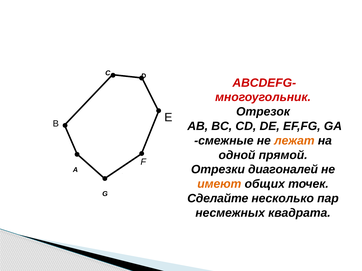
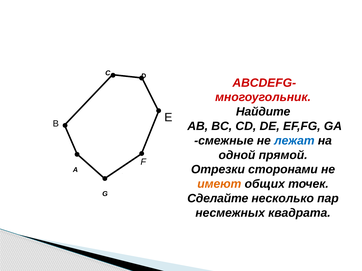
Отрезок: Отрезок -> Найдите (263, 112)
лежат colour: orange -> blue (294, 141)
диагоналей: диагоналей -> сторонами (283, 170)
